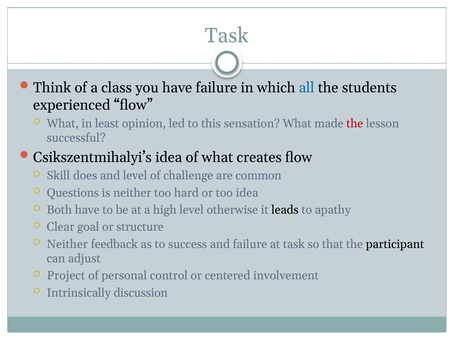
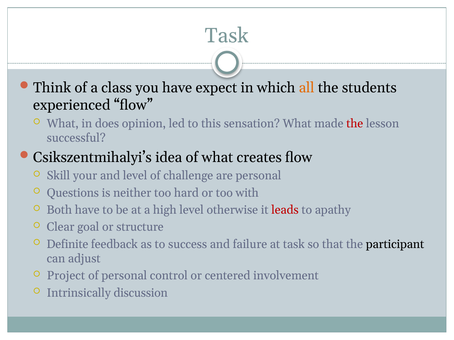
have failure: failure -> expect (216, 88)
all colour: blue -> orange (307, 88)
least: least -> does (107, 124)
does: does -> your (85, 176)
are common: common -> personal (258, 176)
too idea: idea -> with (247, 193)
leads colour: black -> red (285, 210)
Neither: Neither -> Definite (67, 245)
